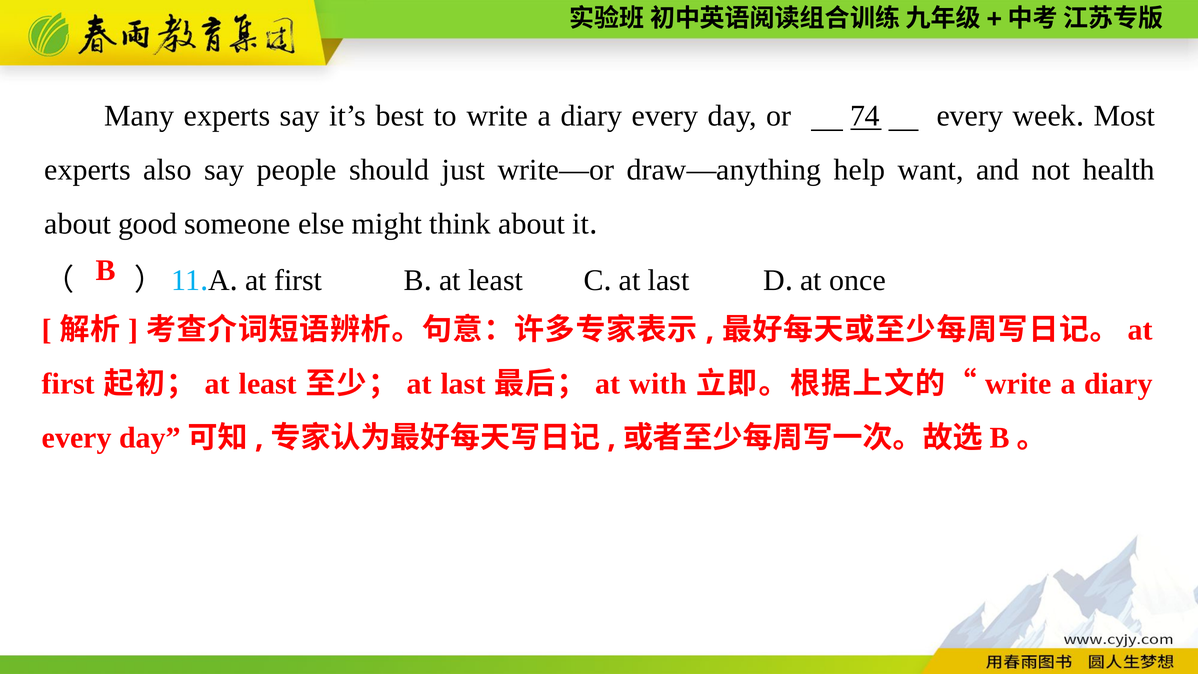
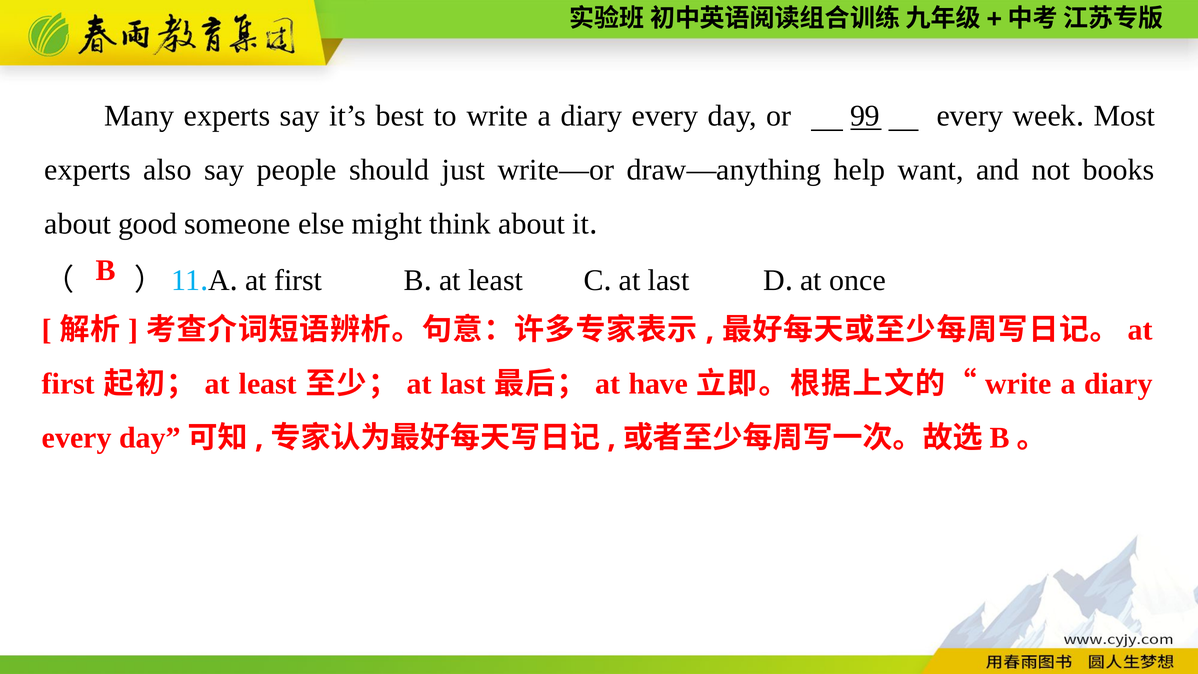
74: 74 -> 99 (865, 116)
health: health -> books (1119, 170)
with: with -> have (658, 384)
